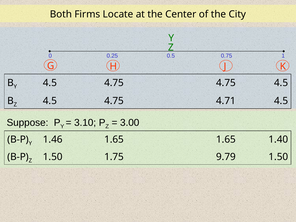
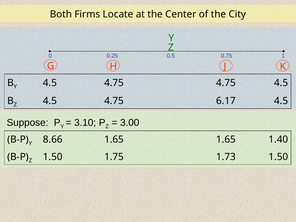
4.71: 4.71 -> 6.17 (226, 101)
1.46: 1.46 -> 8.66 (53, 140)
9.79: 9.79 -> 1.73 (226, 157)
